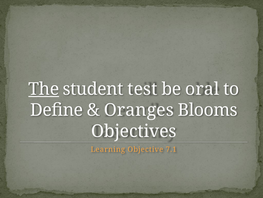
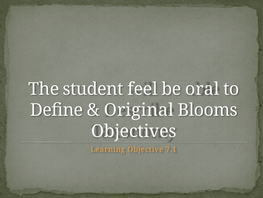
The underline: present -> none (44, 89)
test: test -> feel (142, 89)
Oranges: Oranges -> Original (139, 110)
